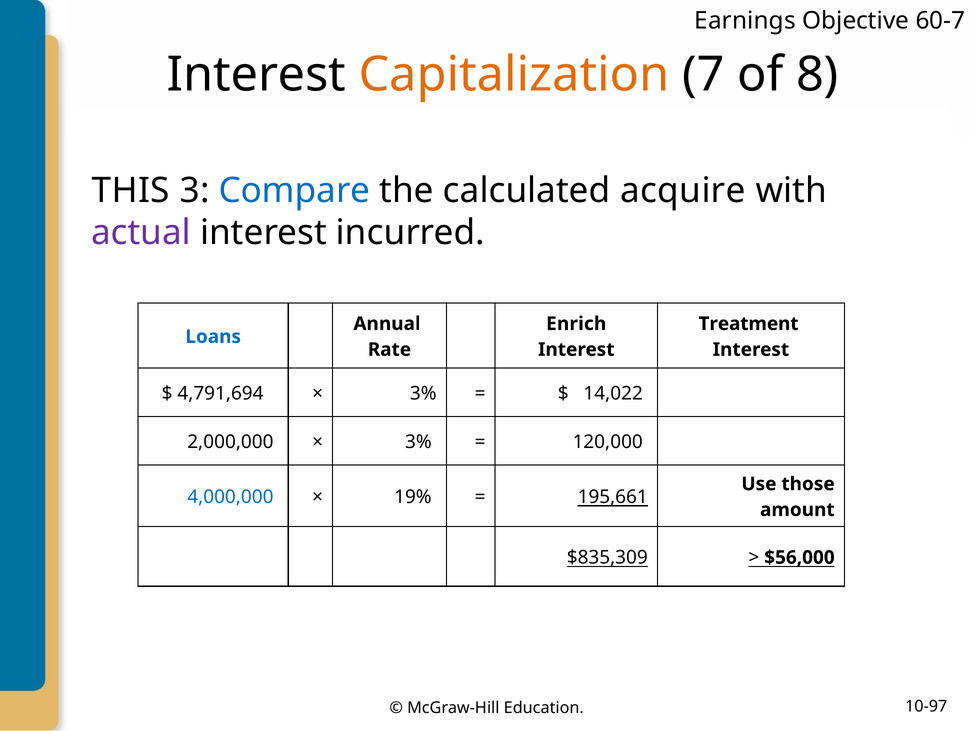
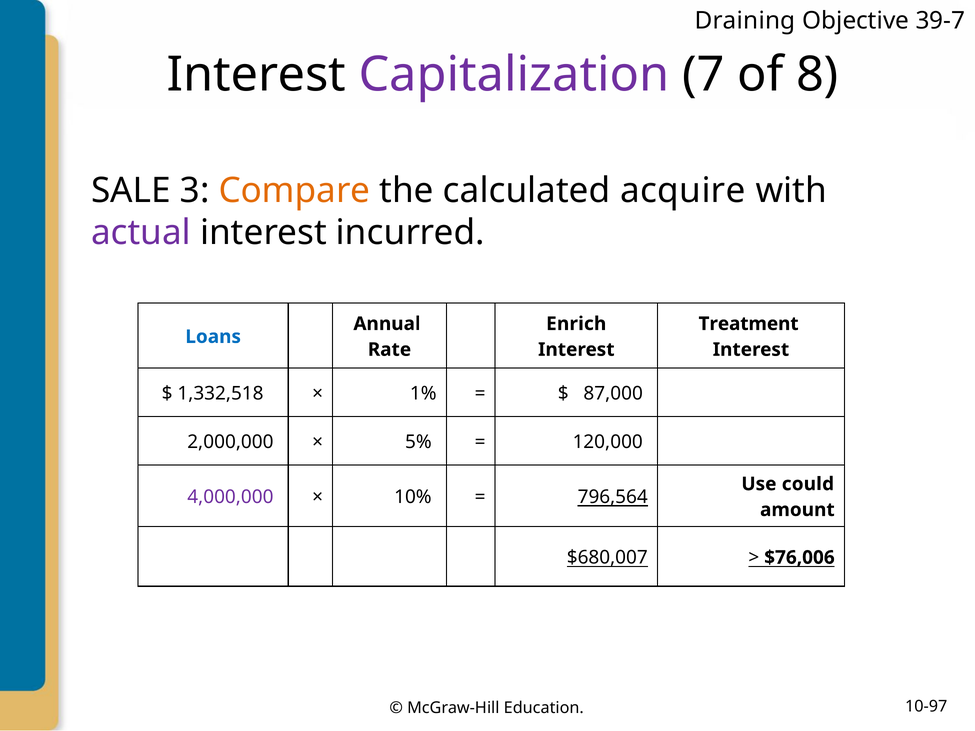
Earnings: Earnings -> Draining (745, 21)
60-7: 60-7 -> 39-7 (940, 21)
Capitalization colour: orange -> purple (514, 75)
THIS: THIS -> SALE (131, 191)
Compare colour: blue -> orange (294, 191)
4,791,694: 4,791,694 -> 1,332,518 (220, 394)
3%: 3% -> 1% (423, 394)
14,022: 14,022 -> 87,000 (613, 394)
3%: 3% -> 5% (418, 442)
those: those -> could (808, 484)
4,000,000 colour: blue -> purple (230, 497)
19%: 19% -> 10% (413, 497)
195,661: 195,661 -> 796,564 (613, 497)
$835,309: $835,309 -> $680,007 (607, 558)
$56,000: $56,000 -> $76,006 (799, 558)
